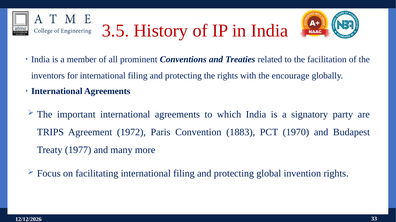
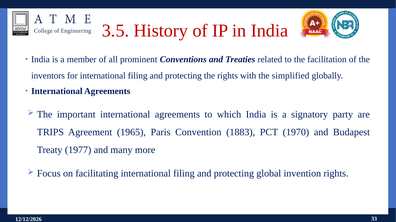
encourage: encourage -> simplified (291, 76)
1972: 1972 -> 1965 (131, 132)
